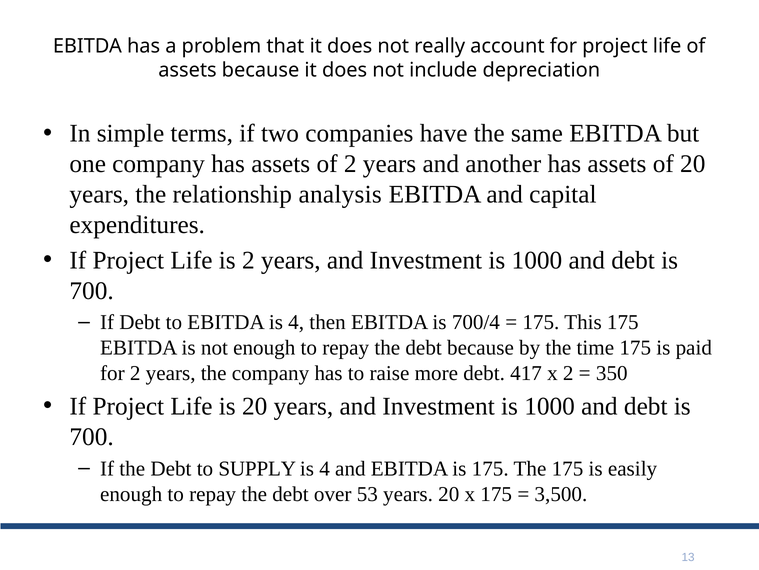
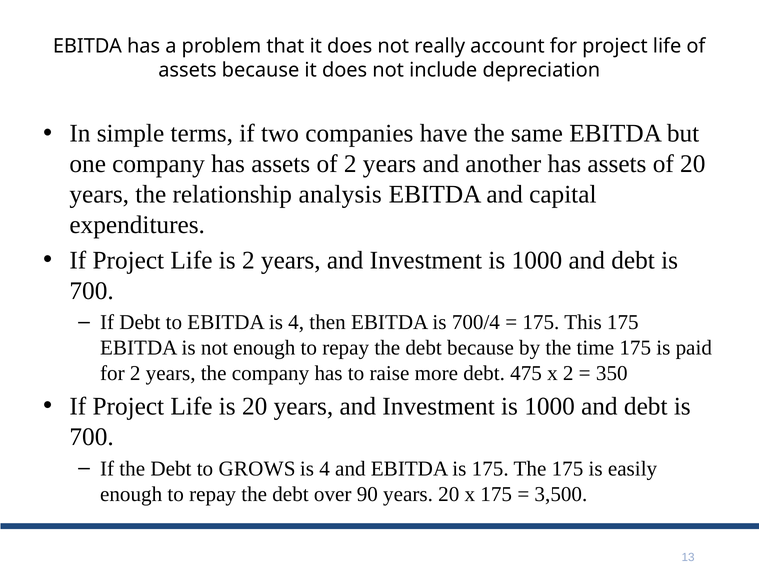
417: 417 -> 475 (526, 373)
SUPPLY: SUPPLY -> GROWS (257, 468)
53: 53 -> 90 (367, 493)
